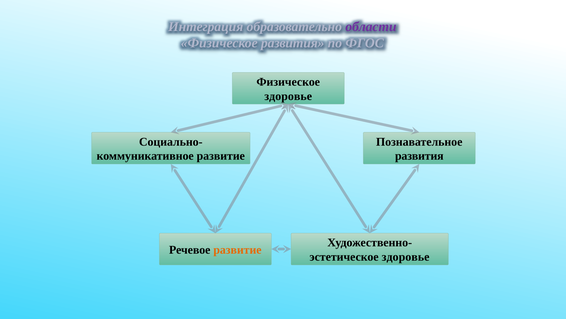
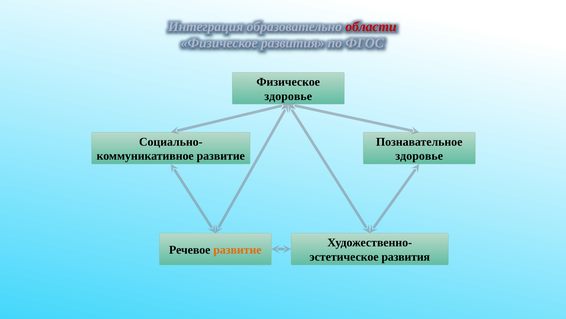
области colour: purple -> red (371, 27)
развития: развития -> здоровье (419, 156)
здоровье: здоровье -> развития (406, 256)
